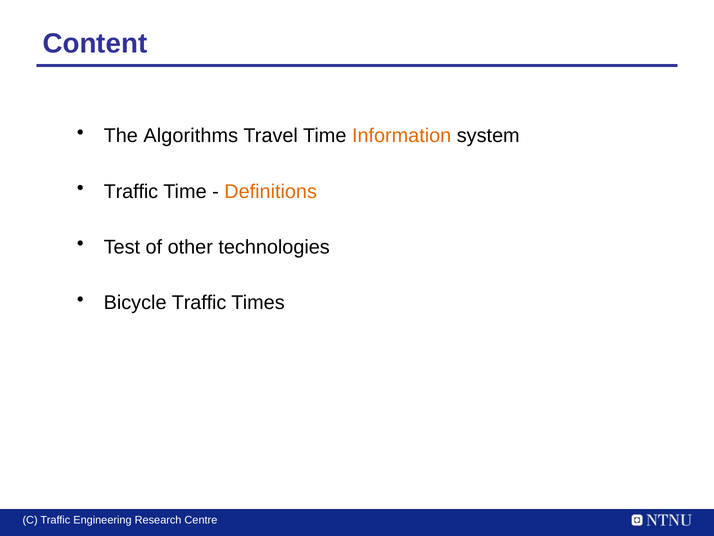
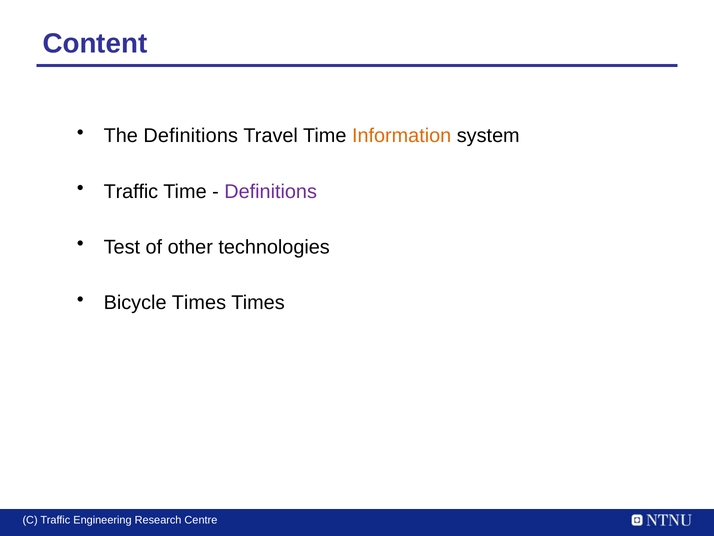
The Algorithms: Algorithms -> Definitions (191, 136)
Definitions colour: orange -> purple (271, 191)
Bicycle Traffic: Traffic -> Times (199, 302)
